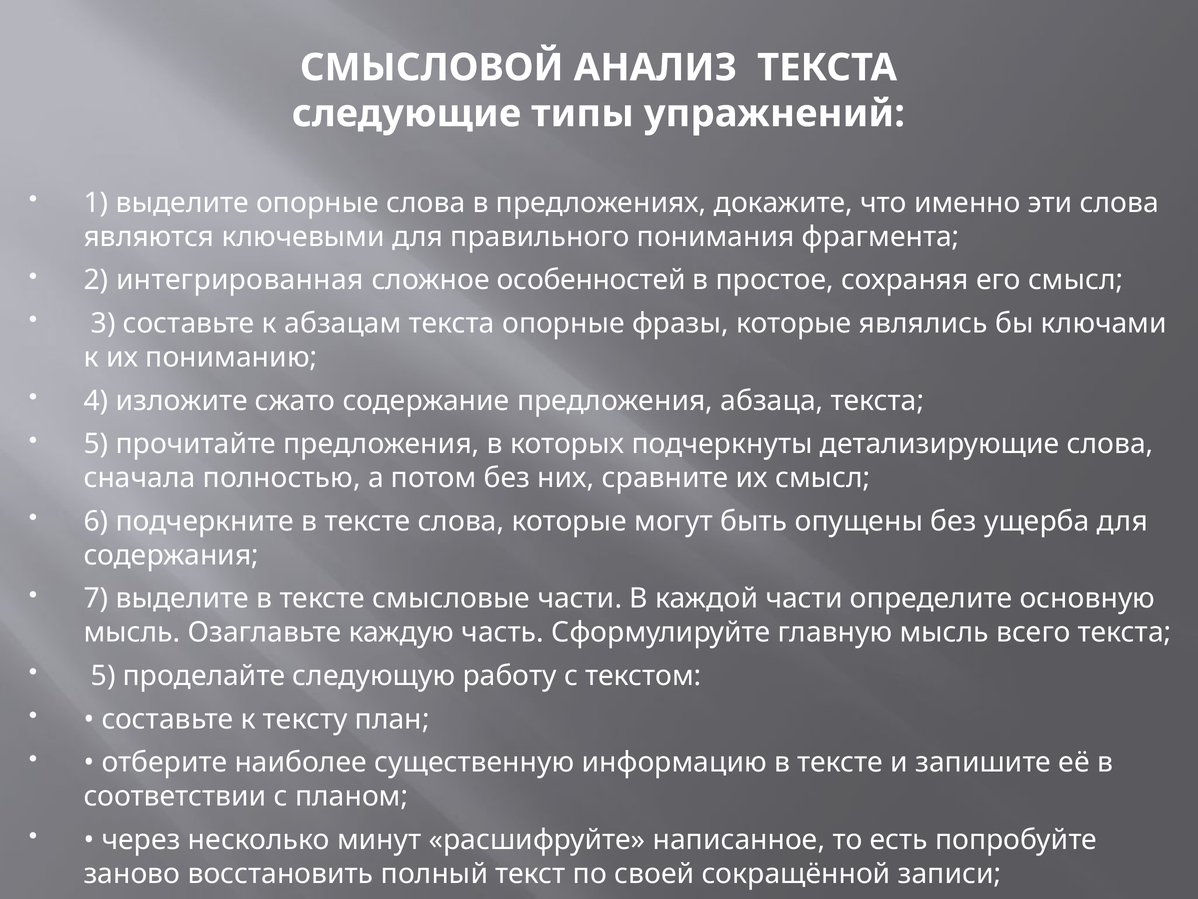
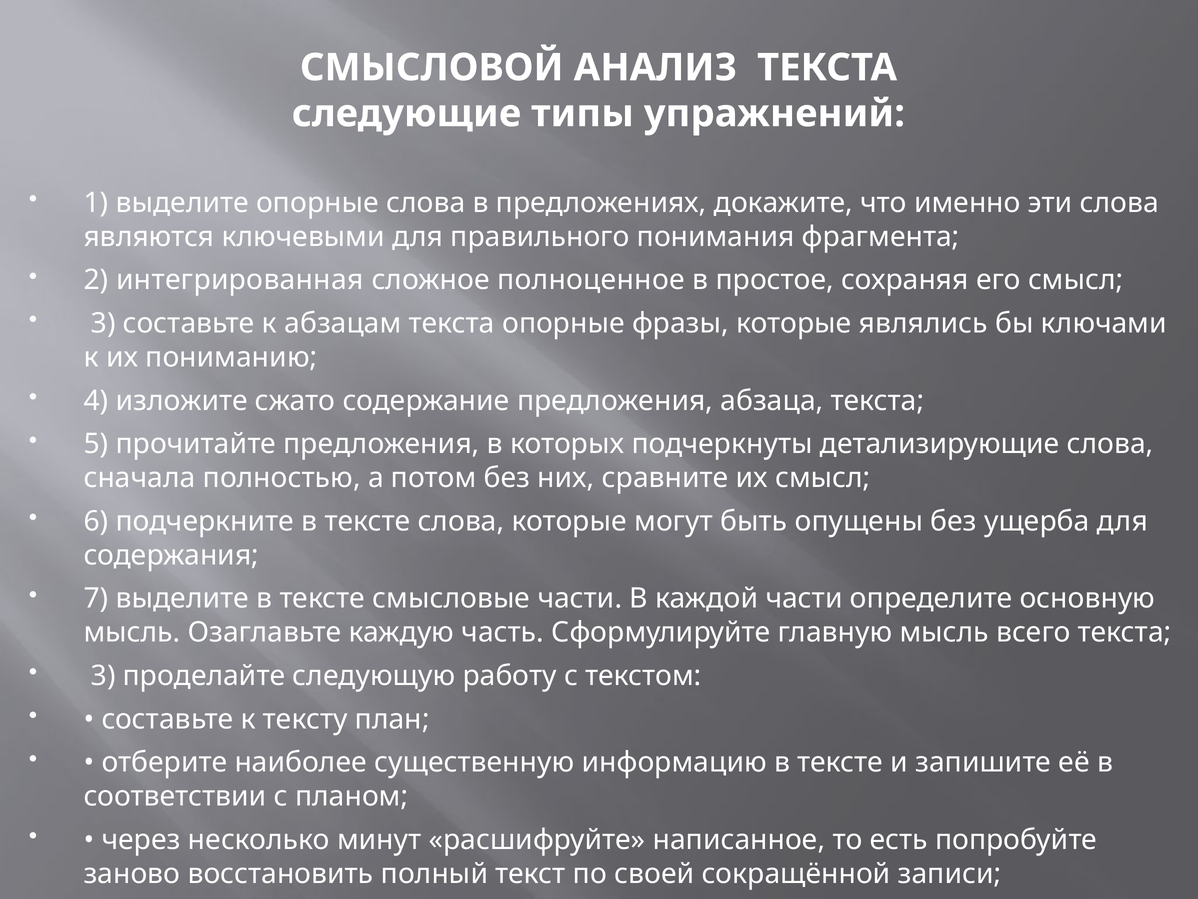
особенностей: особенностей -> полноценное (591, 280)
5: 5 -> 3 (103, 676)
